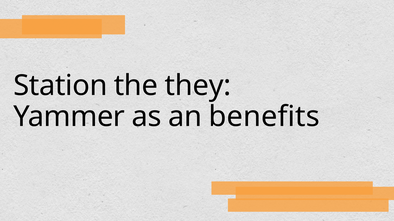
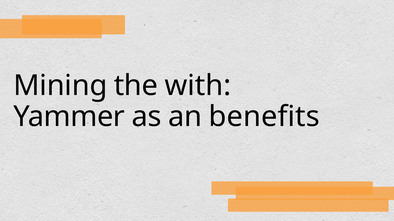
Station: Station -> Mining (60, 86)
they: they -> with (198, 86)
